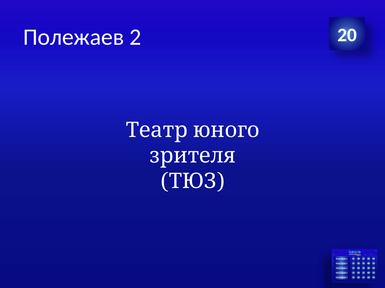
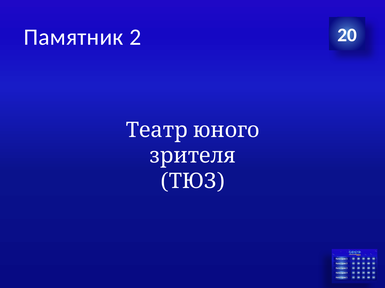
Полежаев: Полежаев -> Памятник (73, 37)
